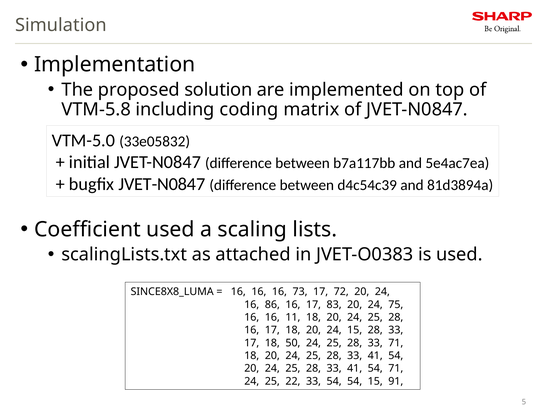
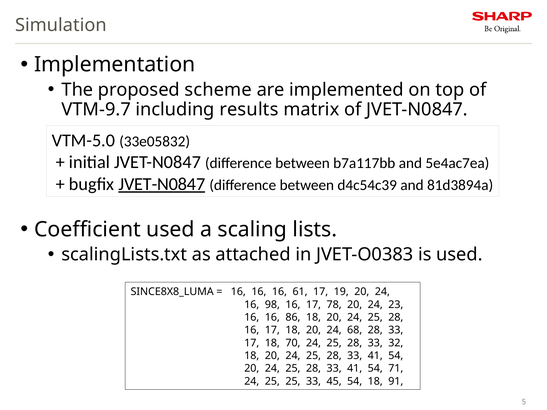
solution: solution -> scheme (218, 90)
VTM-5.8: VTM-5.8 -> VTM-9.7 (96, 109)
coding: coding -> results (249, 109)
JVET-N0847 underline: none -> present (162, 184)
73: 73 -> 61 (300, 292)
72: 72 -> 19 (341, 292)
86: 86 -> 98 (272, 305)
83: 83 -> 78 (334, 305)
75: 75 -> 23 (396, 305)
11: 11 -> 86 (293, 318)
24 15: 15 -> 68 (355, 330)
50: 50 -> 70 (293, 343)
33 71: 71 -> 32 (396, 343)
25 22: 22 -> 25 (293, 381)
33 54: 54 -> 45 (334, 381)
54 15: 15 -> 18 (375, 381)
